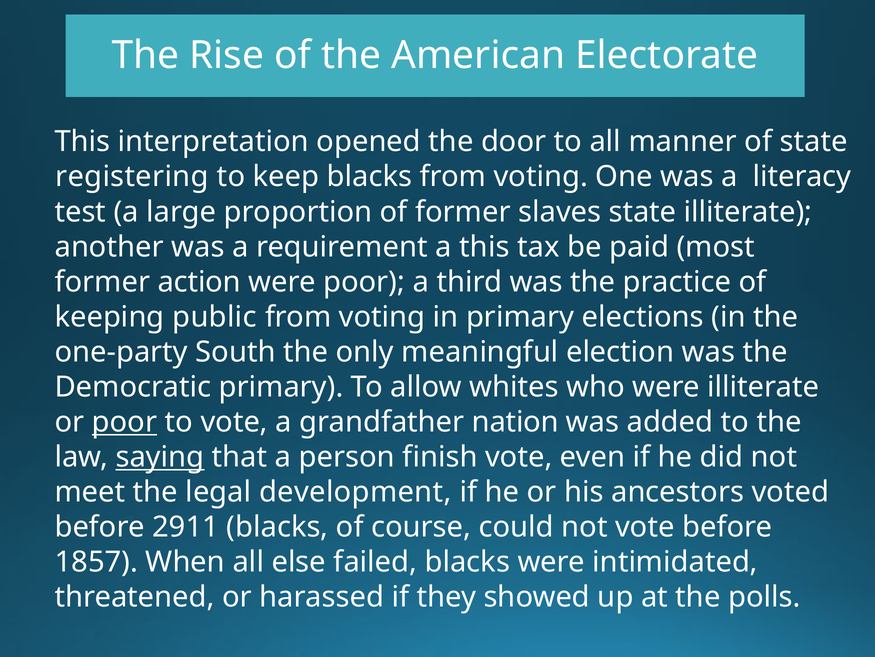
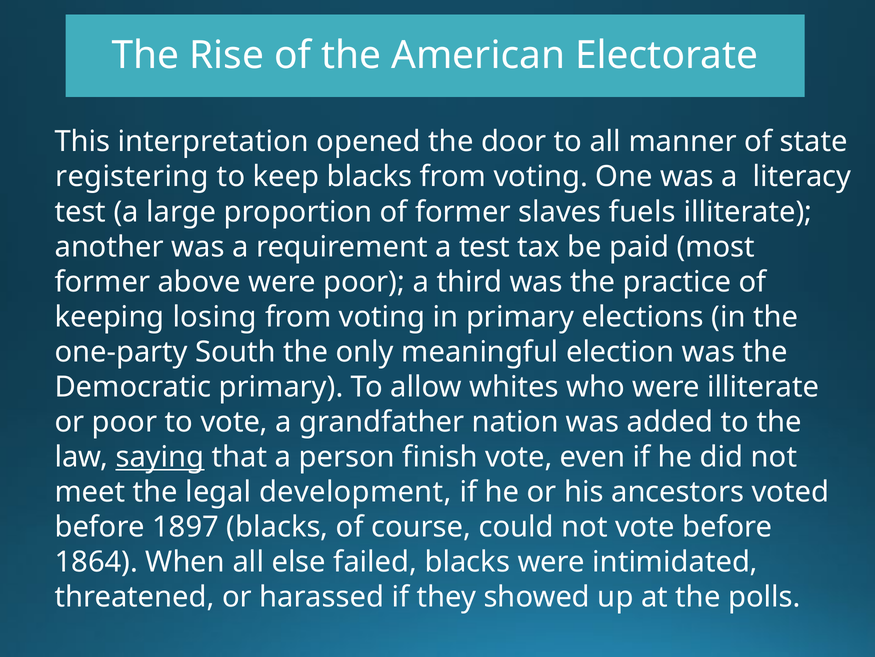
slaves state: state -> fuels (642, 212)
a this: this -> test (485, 247)
action: action -> above (199, 282)
public: public -> losing (215, 317)
poor underline: present -> none (125, 422)
2911: 2911 -> 1897 (186, 527)
1857: 1857 -> 1864 (96, 562)
